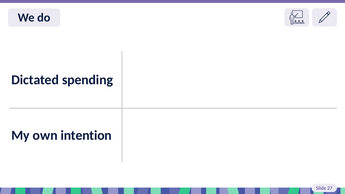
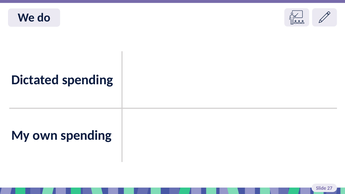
own intention: intention -> spending (86, 135)
